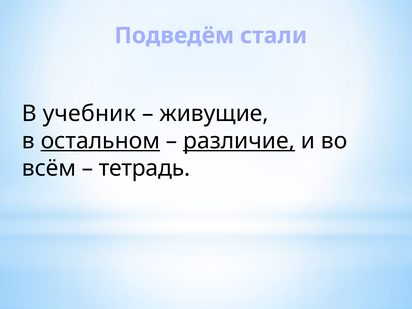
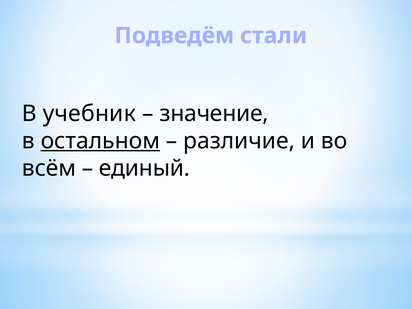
живущие: живущие -> значение (214, 113)
различие underline: present -> none (239, 141)
тетрадь: тетрадь -> единый (144, 168)
